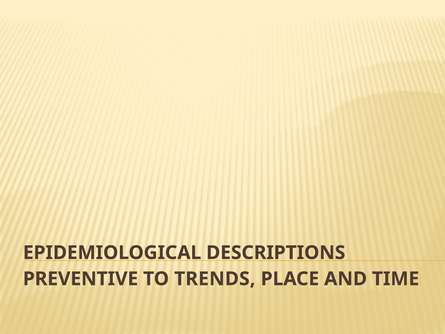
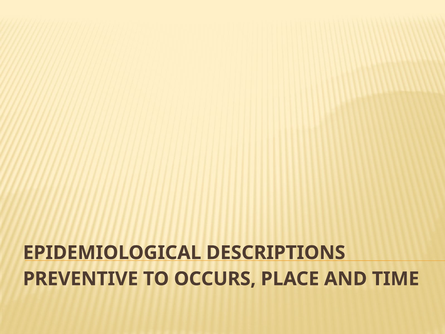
TRENDS: TRENDS -> OCCURS (215, 279)
